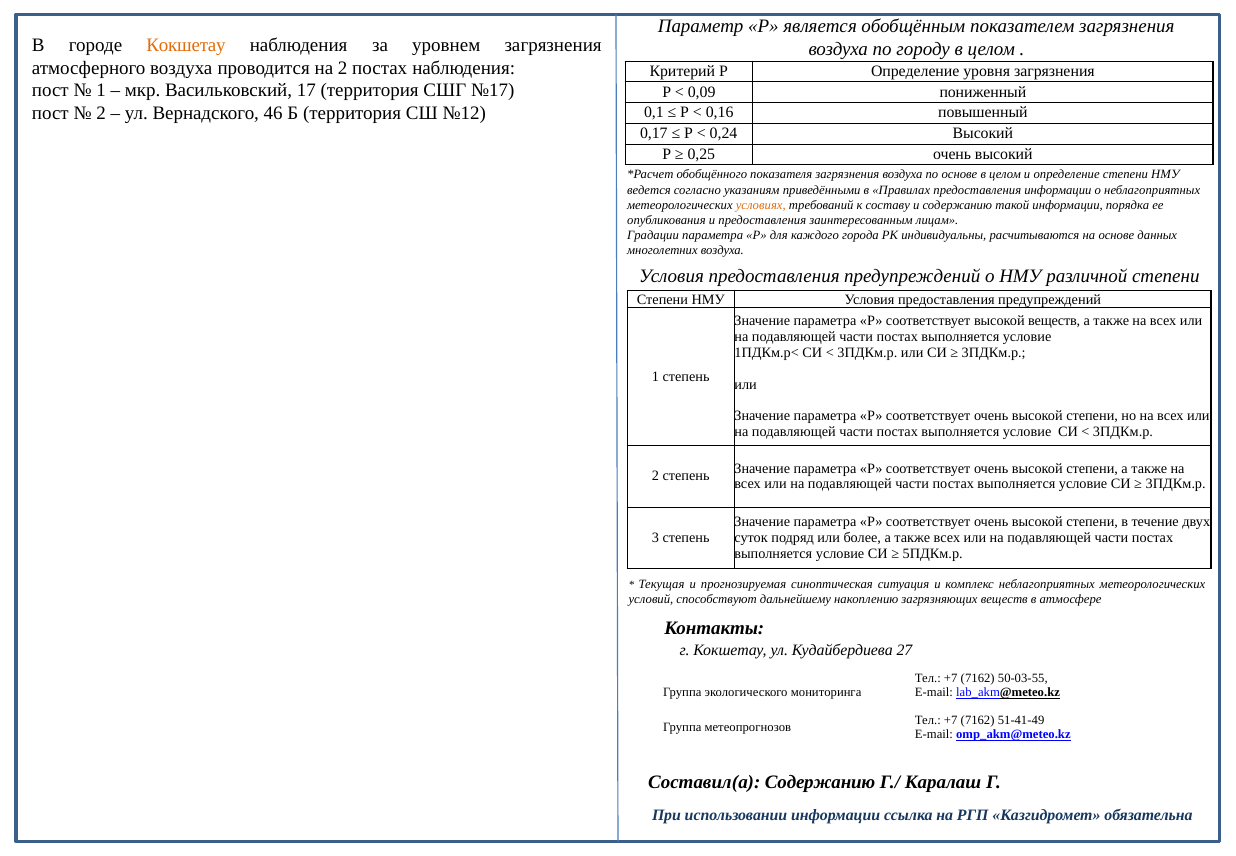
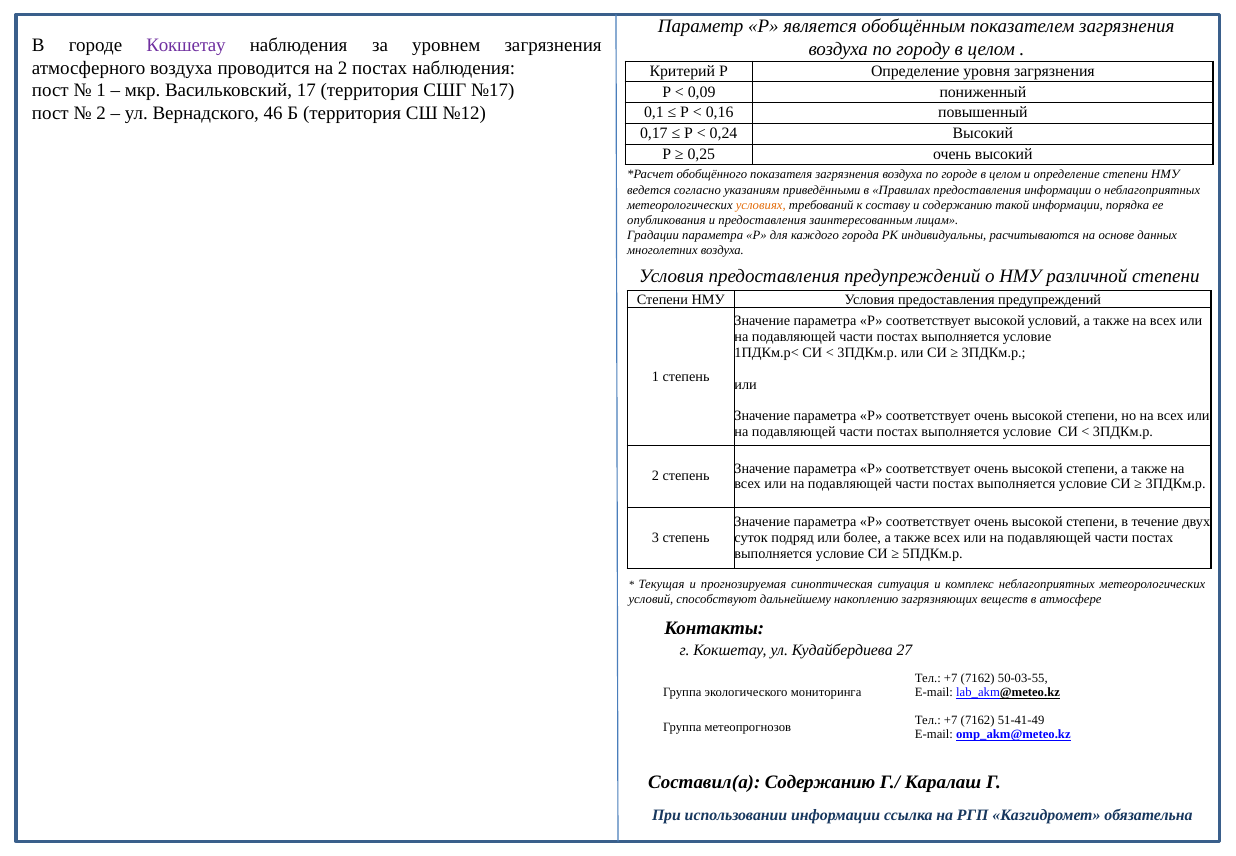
Кокшетау colour: orange -> purple (186, 45)
по основе: основе -> городе (959, 175)
высокой веществ: веществ -> условий (1054, 321)
